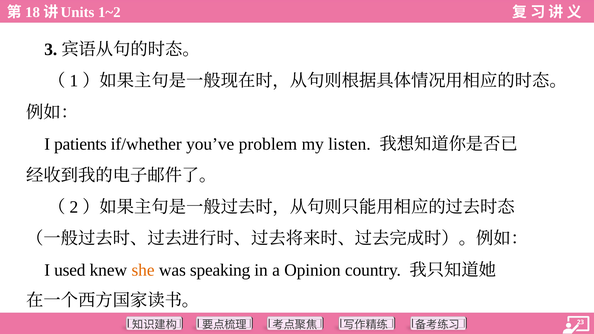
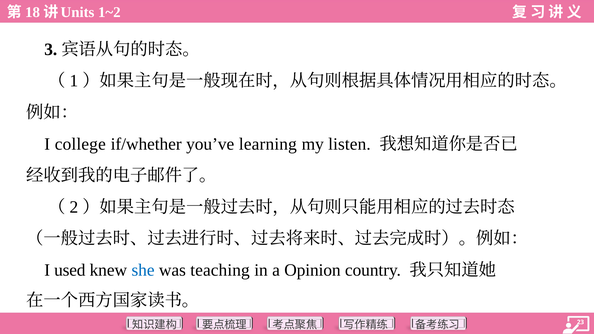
patients: patients -> college (80, 144)
problem: problem -> learning (268, 144)
she colour: orange -> blue (143, 270)
speaking: speaking -> teaching (220, 270)
